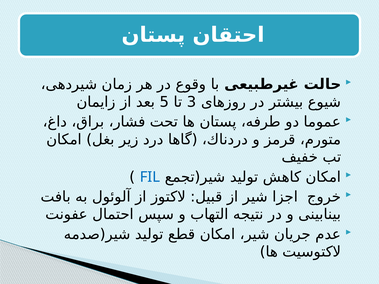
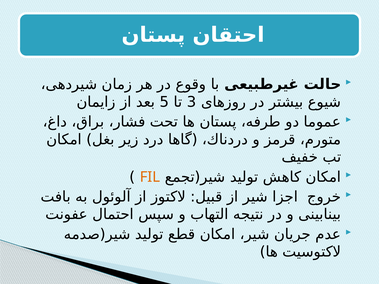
FIL colour: blue -> orange (150, 177)
